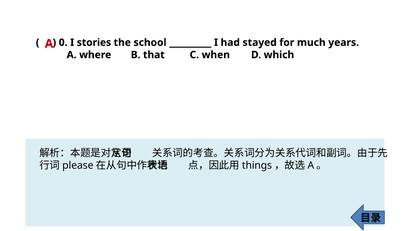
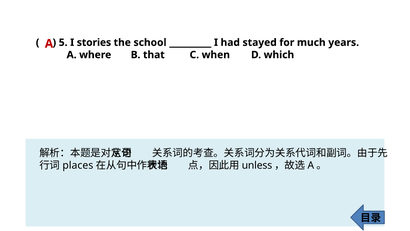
0: 0 -> 5 (63, 42)
please: please -> places (78, 165)
things: things -> unless (257, 165)
